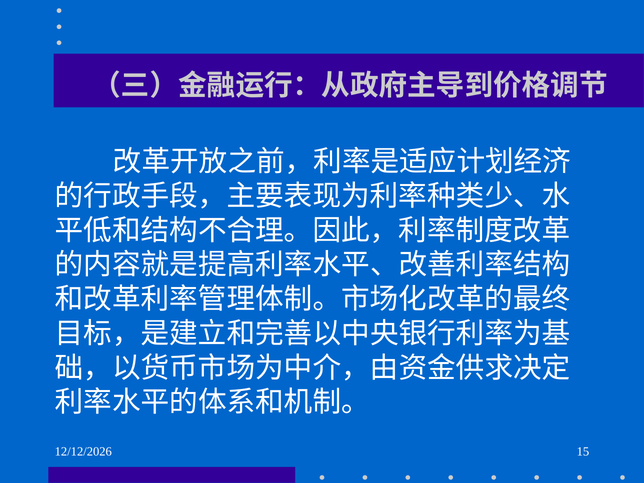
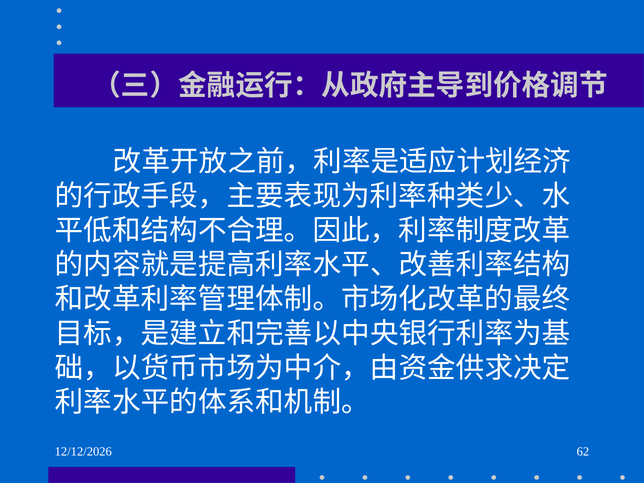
15: 15 -> 62 (583, 452)
